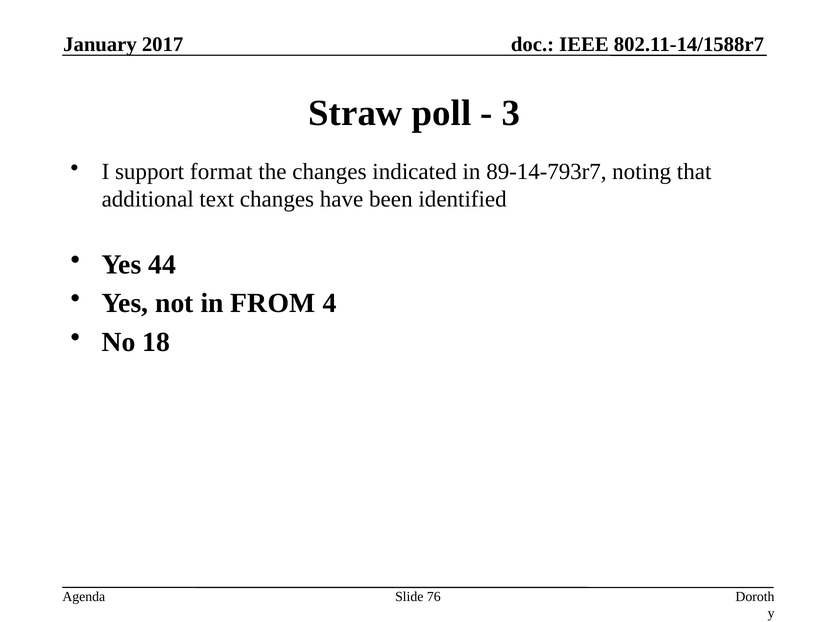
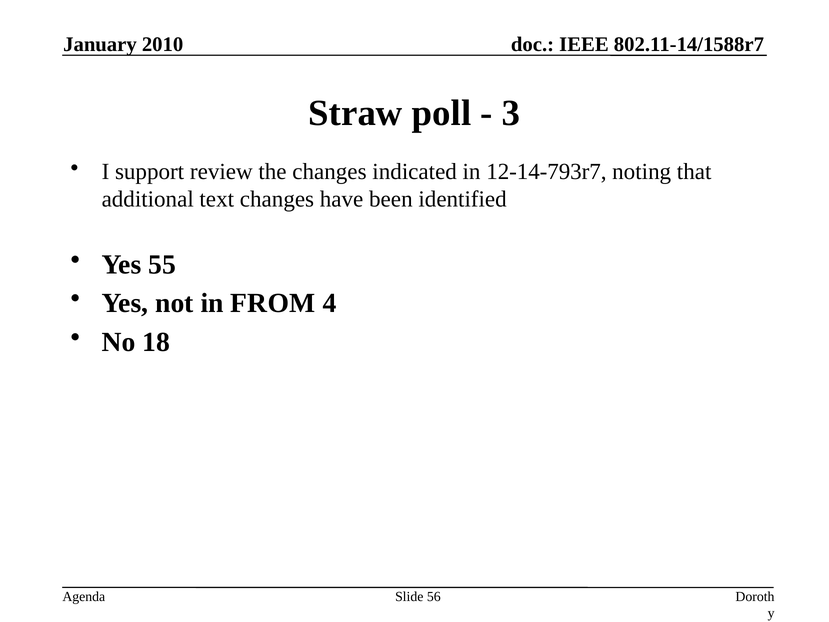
2017: 2017 -> 2010 (163, 44)
format: format -> review (221, 172)
89-14-793r7: 89-14-793r7 -> 12-14-793r7 (546, 172)
44: 44 -> 55 (162, 265)
76: 76 -> 56 (434, 596)
